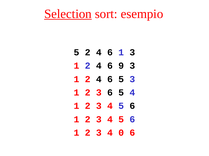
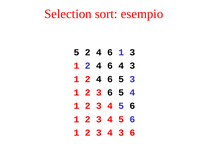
Selection underline: present -> none (68, 14)
6 9: 9 -> 4 (121, 66)
3 4 0: 0 -> 3 (121, 133)
